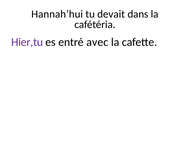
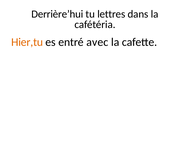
Hannah’hui: Hannah’hui -> Derrière’hui (57, 14)
devait: devait -> lettres (111, 14)
Hier,tu colour: purple -> orange (27, 42)
